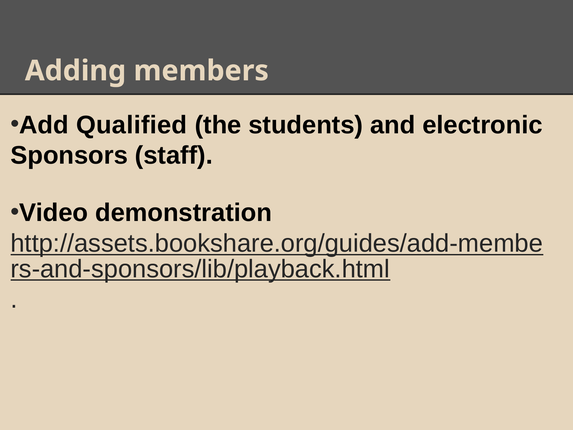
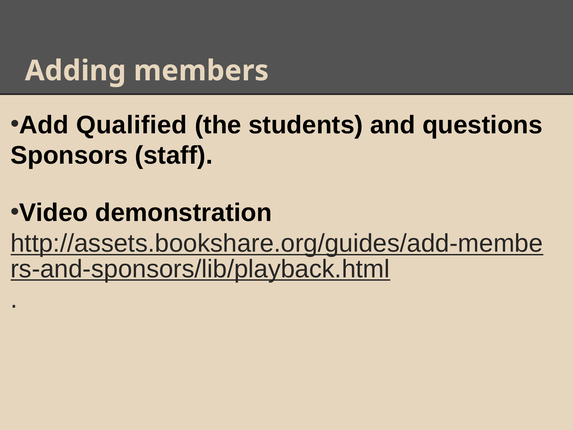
electronic: electronic -> questions (482, 125)
